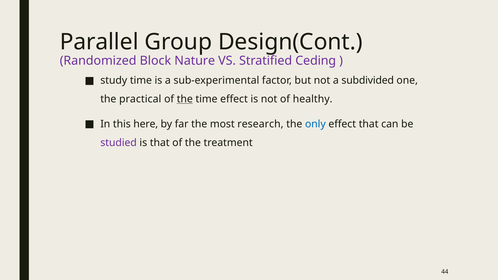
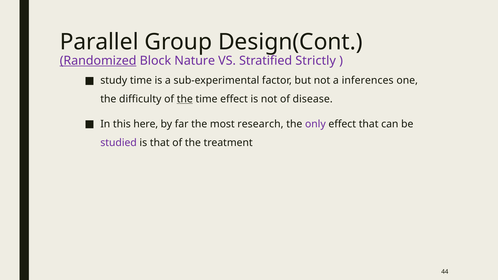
Randomized underline: none -> present (98, 61)
Ceding: Ceding -> Strictly (316, 61)
subdivided: subdivided -> inferences (368, 80)
practical: practical -> difficulty (140, 99)
healthy: healthy -> disease (313, 99)
only colour: blue -> purple (315, 124)
